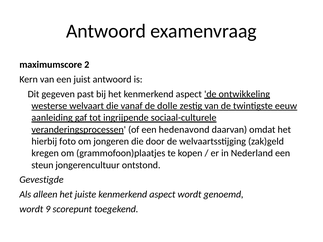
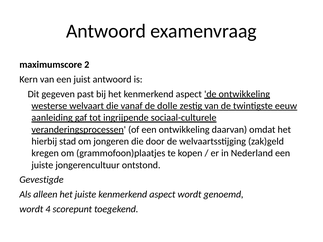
een hedenavond: hedenavond -> ontwikkeling (184, 130)
foto: foto -> stad (68, 142)
steun: steun -> juiste (42, 165)
9: 9 -> 4 (48, 209)
